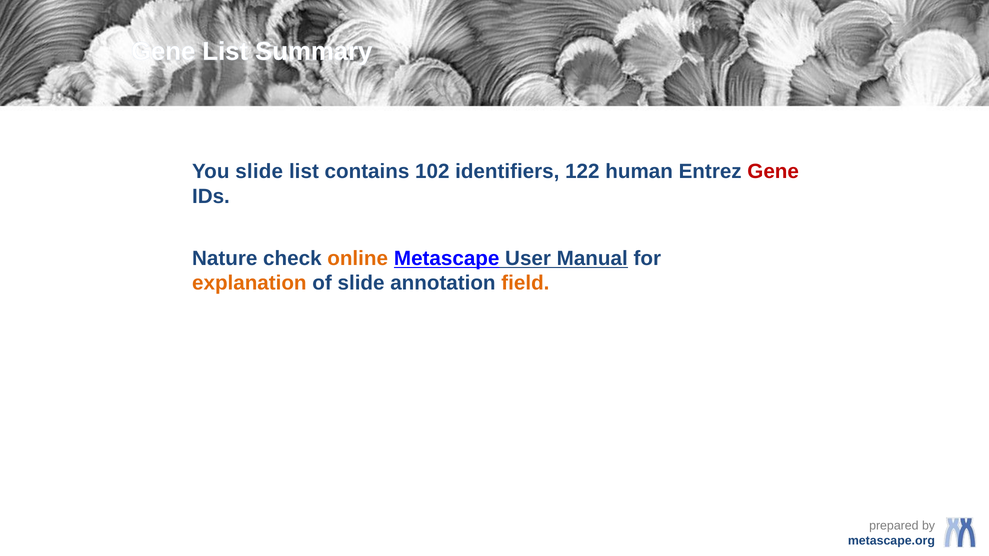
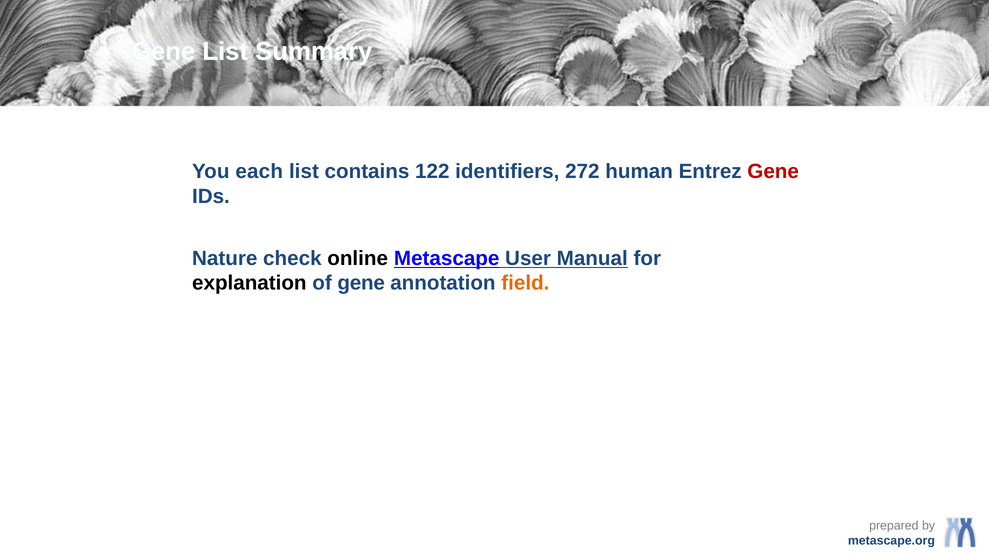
You slide: slide -> each (259, 172)
102: 102 -> 122 (432, 172)
122: 122 -> 272 (582, 172)
online colour: orange -> black (358, 258)
explanation colour: orange -> black (249, 283)
of slide: slide -> gene (361, 283)
